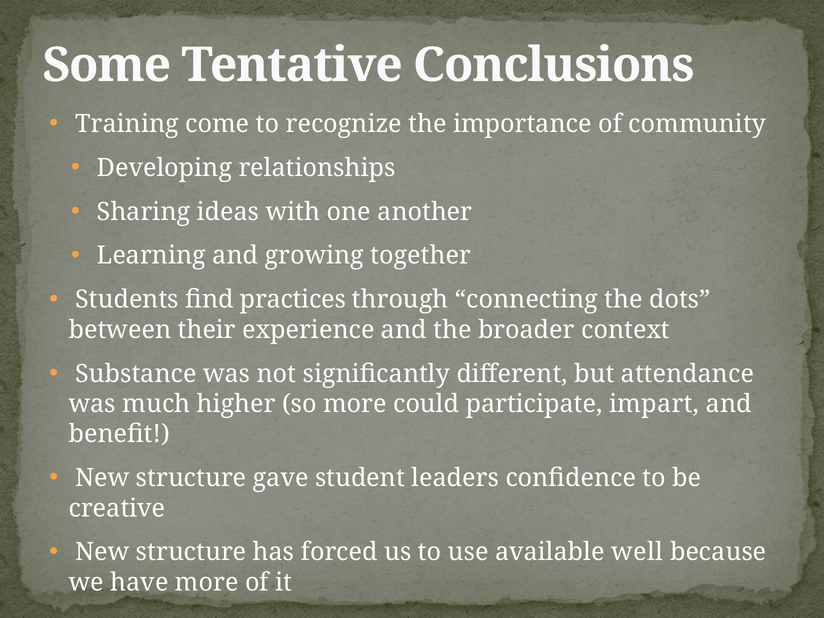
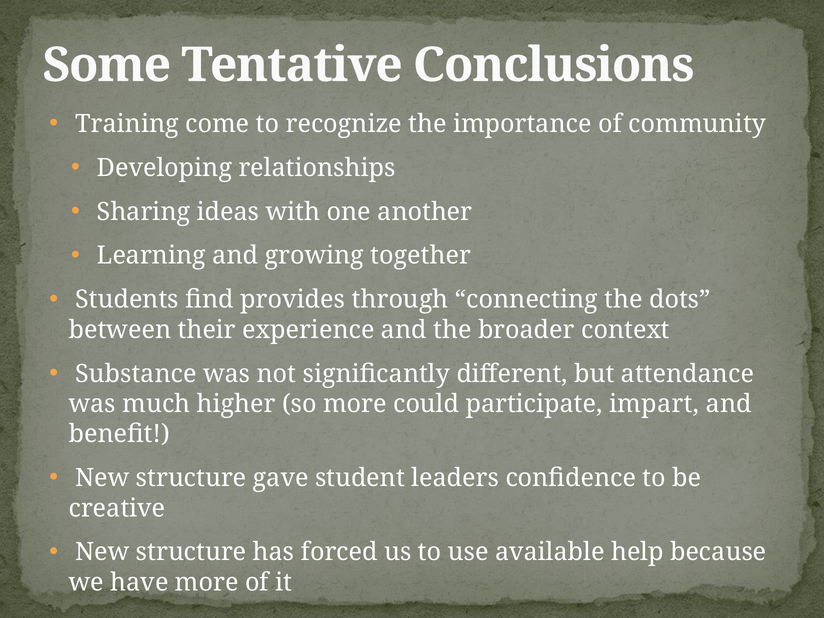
practices: practices -> provides (293, 300)
well: well -> help (637, 552)
